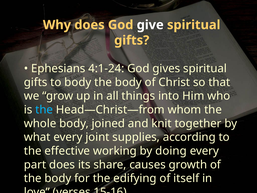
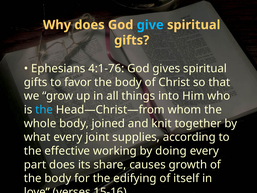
give colour: white -> light blue (150, 25)
4:1-24: 4:1-24 -> 4:1-76 (106, 68)
to body: body -> favor (78, 82)
